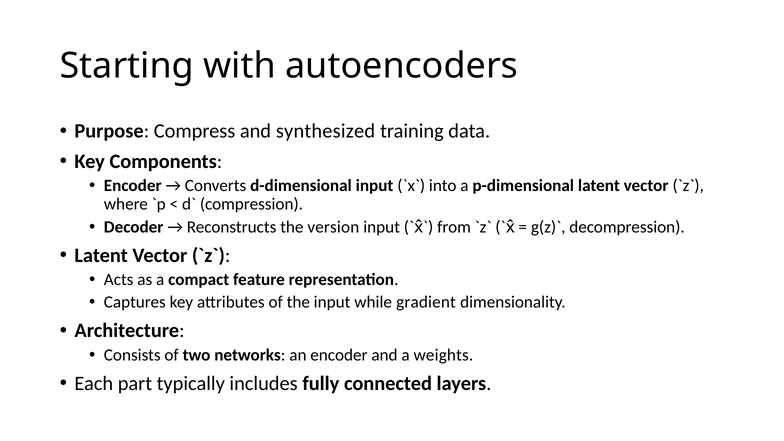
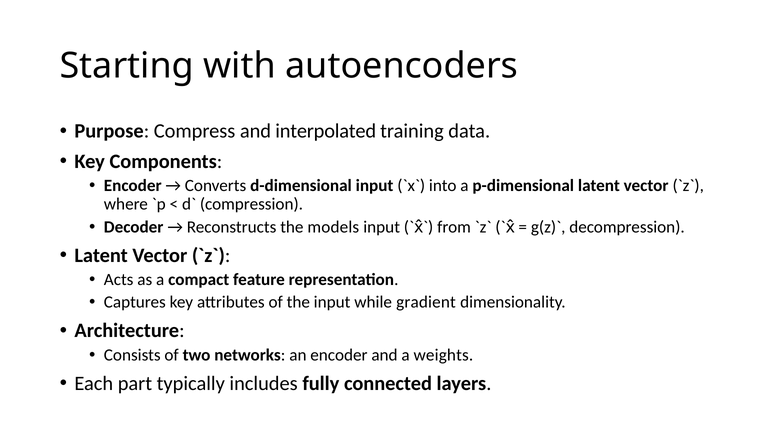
synthesized: synthesized -> interpolated (326, 131)
version: version -> models (333, 227)
